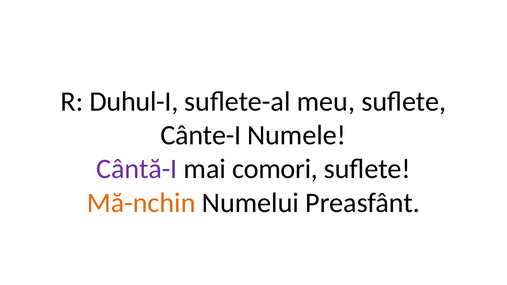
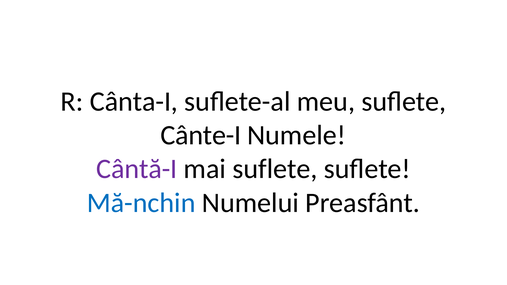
Duhul-I: Duhul-I -> Cânta-I (134, 101)
mai comori: comori -> suflete (275, 169)
Mă-nchin colour: orange -> blue (141, 203)
